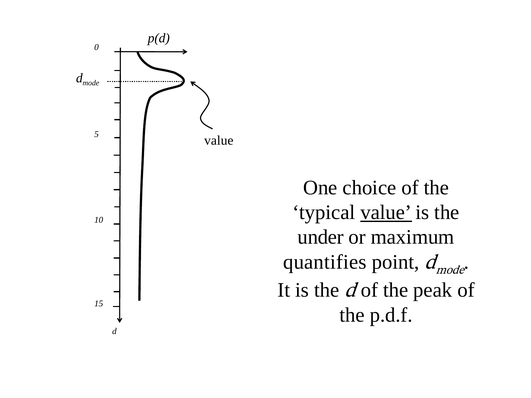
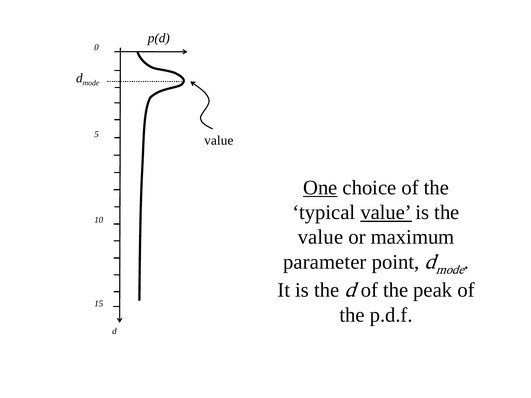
One underline: none -> present (320, 188)
under: under -> value (320, 237)
quantifies: quantifies -> parameter (325, 262)
